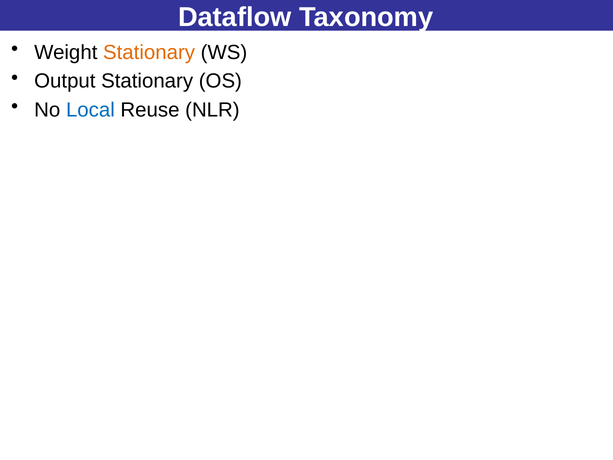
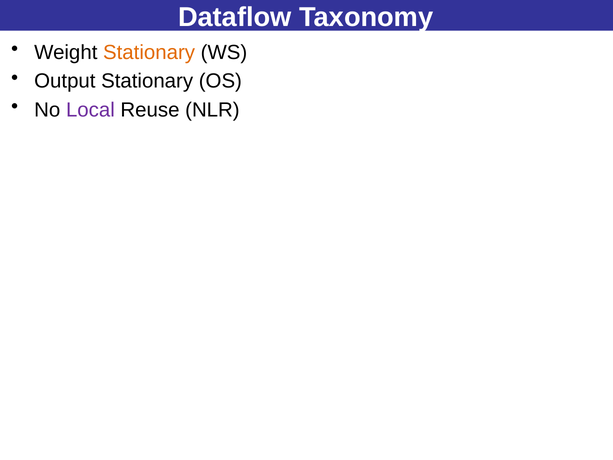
Local colour: blue -> purple (90, 110)
